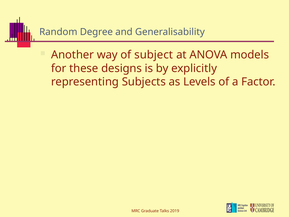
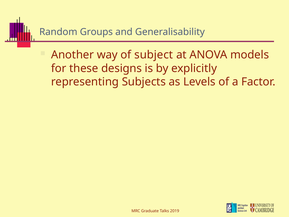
Degree: Degree -> Groups (96, 32)
